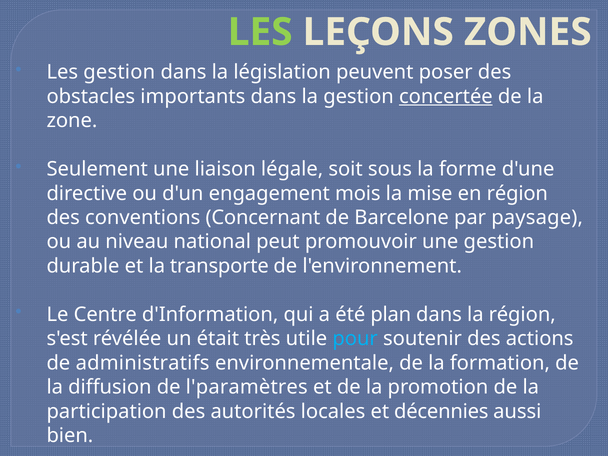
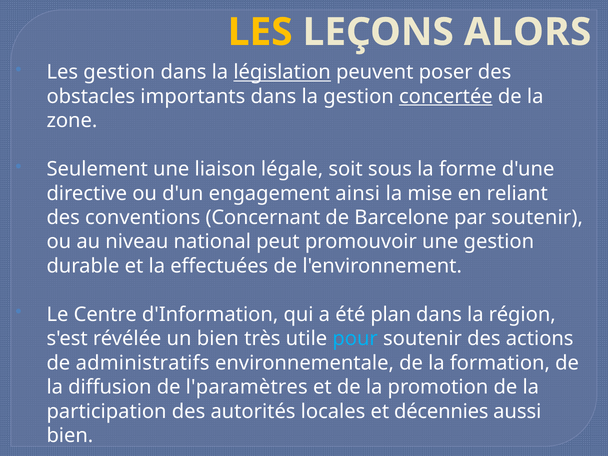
LES colour: light green -> yellow (260, 32)
ZONES: ZONES -> ALORS (528, 32)
législation underline: none -> present (282, 72)
mois: mois -> ainsi (358, 193)
en région: région -> reliant (517, 193)
par paysage: paysage -> soutenir (537, 218)
transporte: transporte -> effectuées (219, 266)
un était: était -> bien (218, 339)
